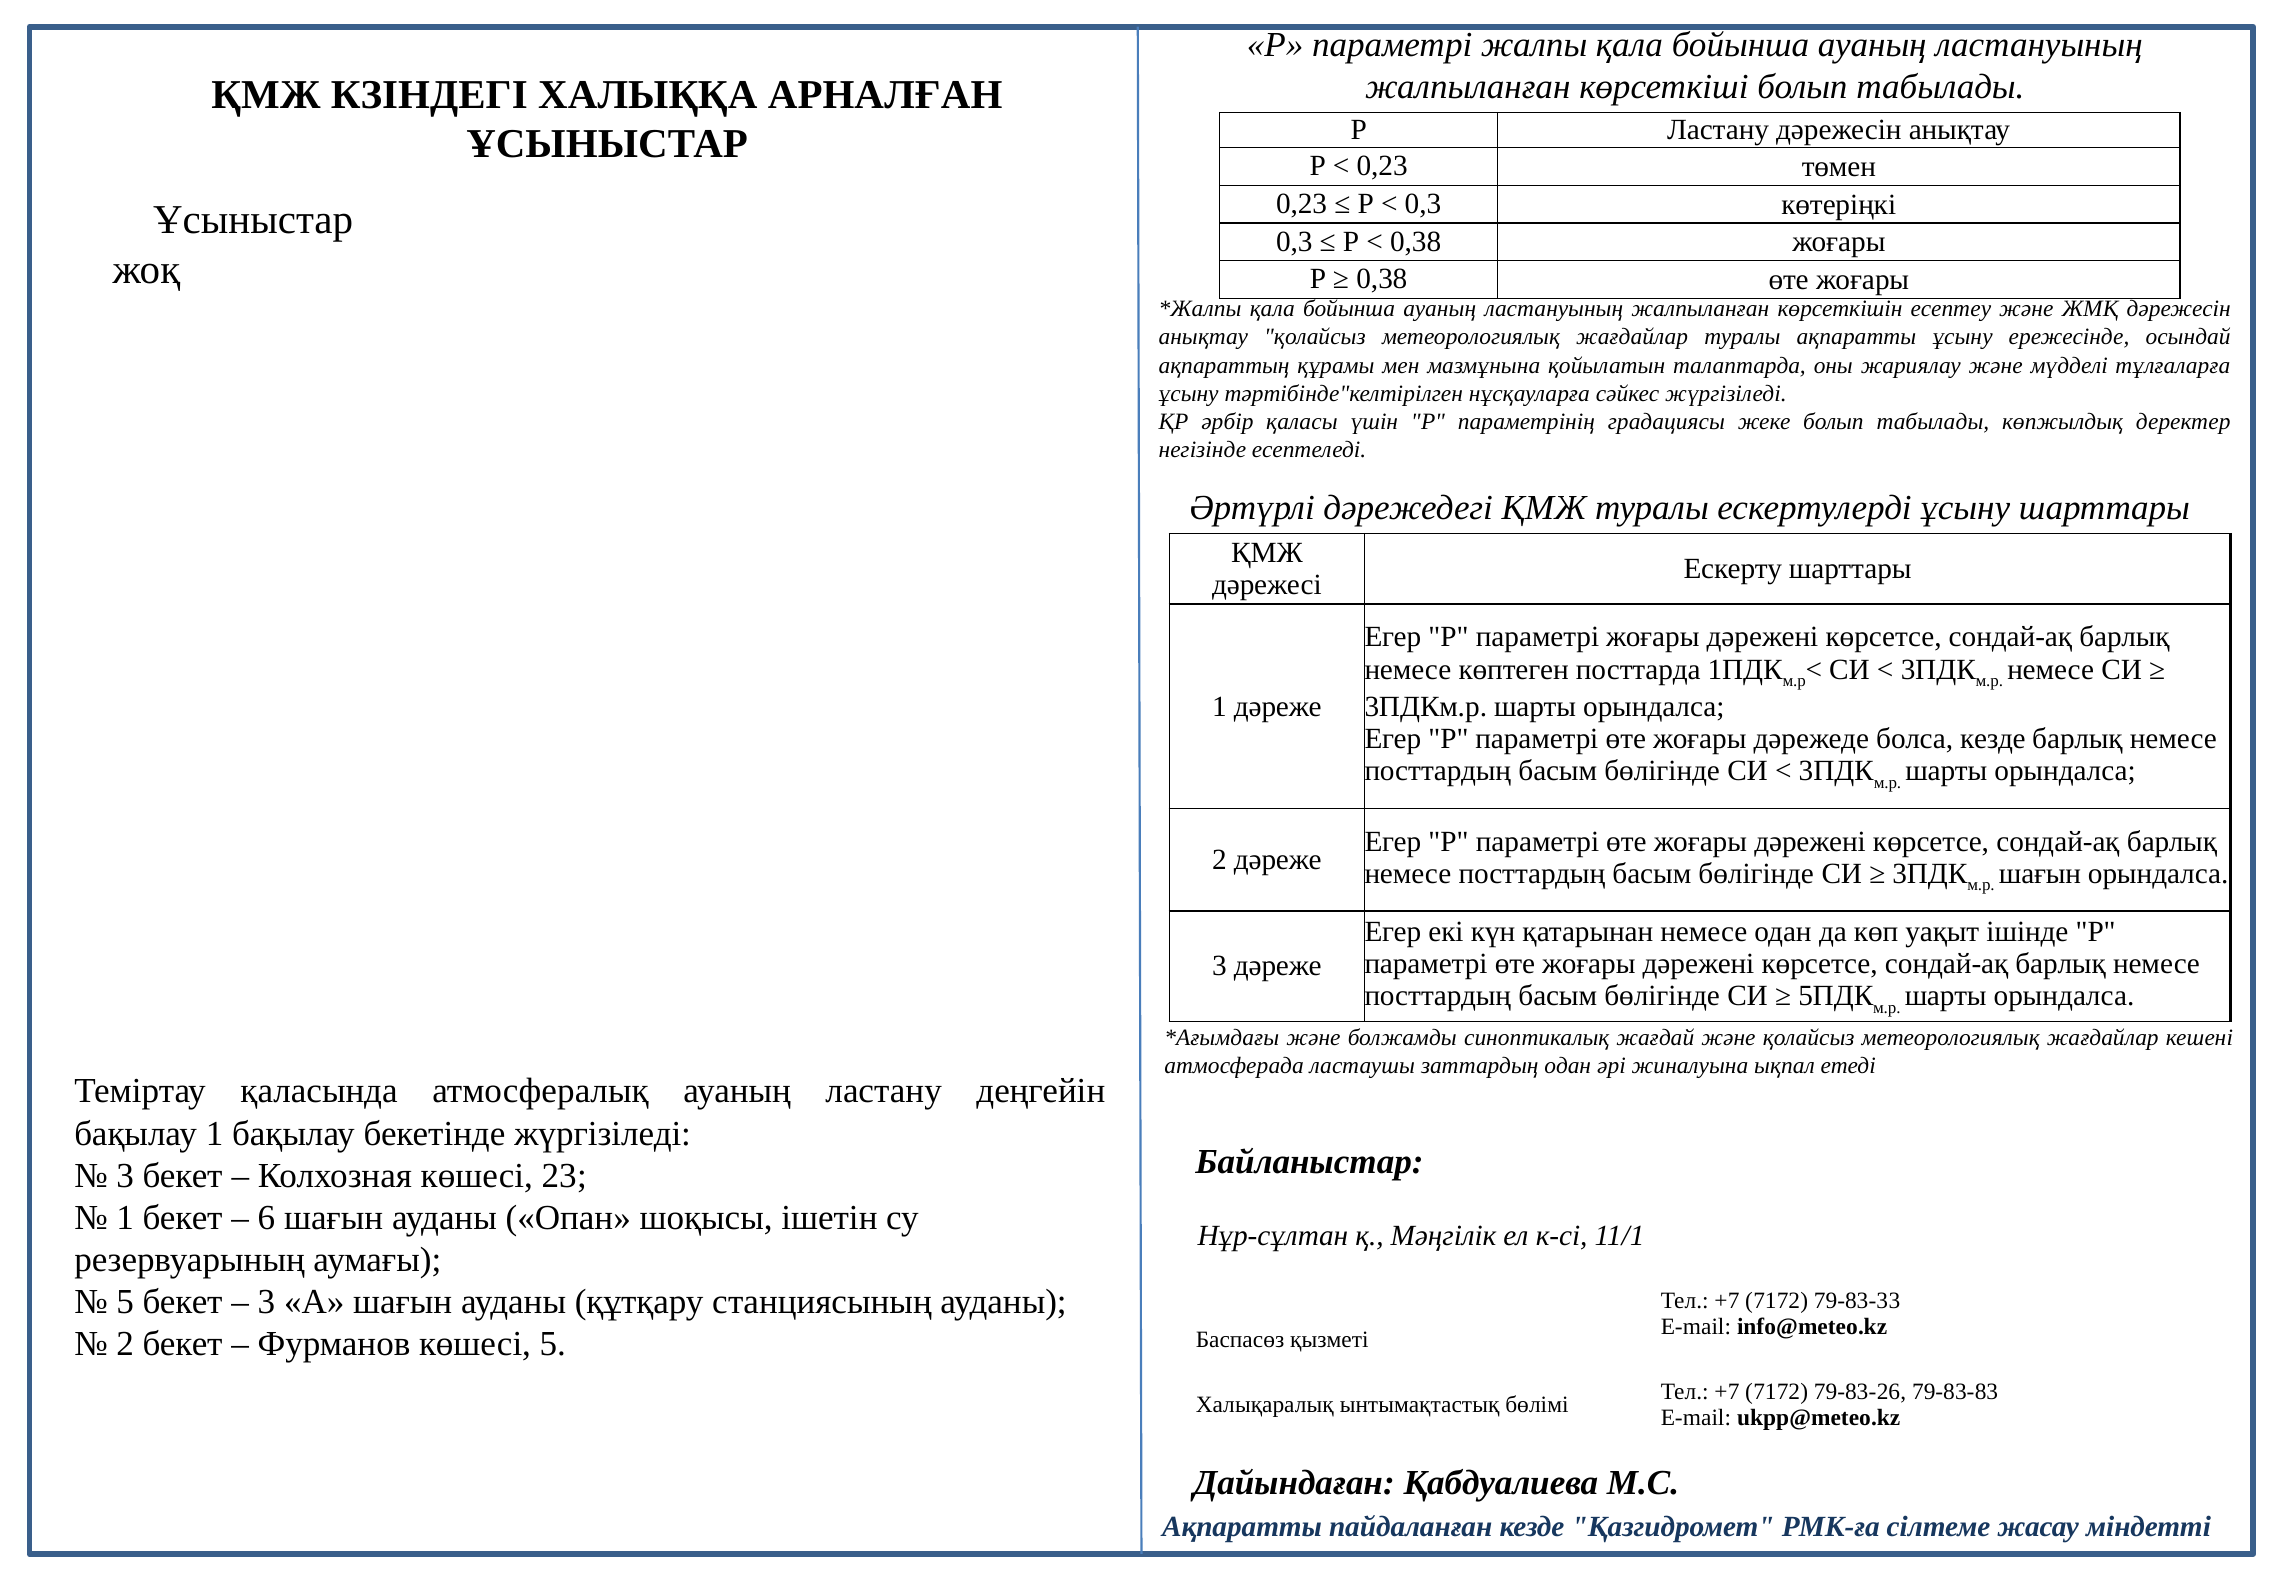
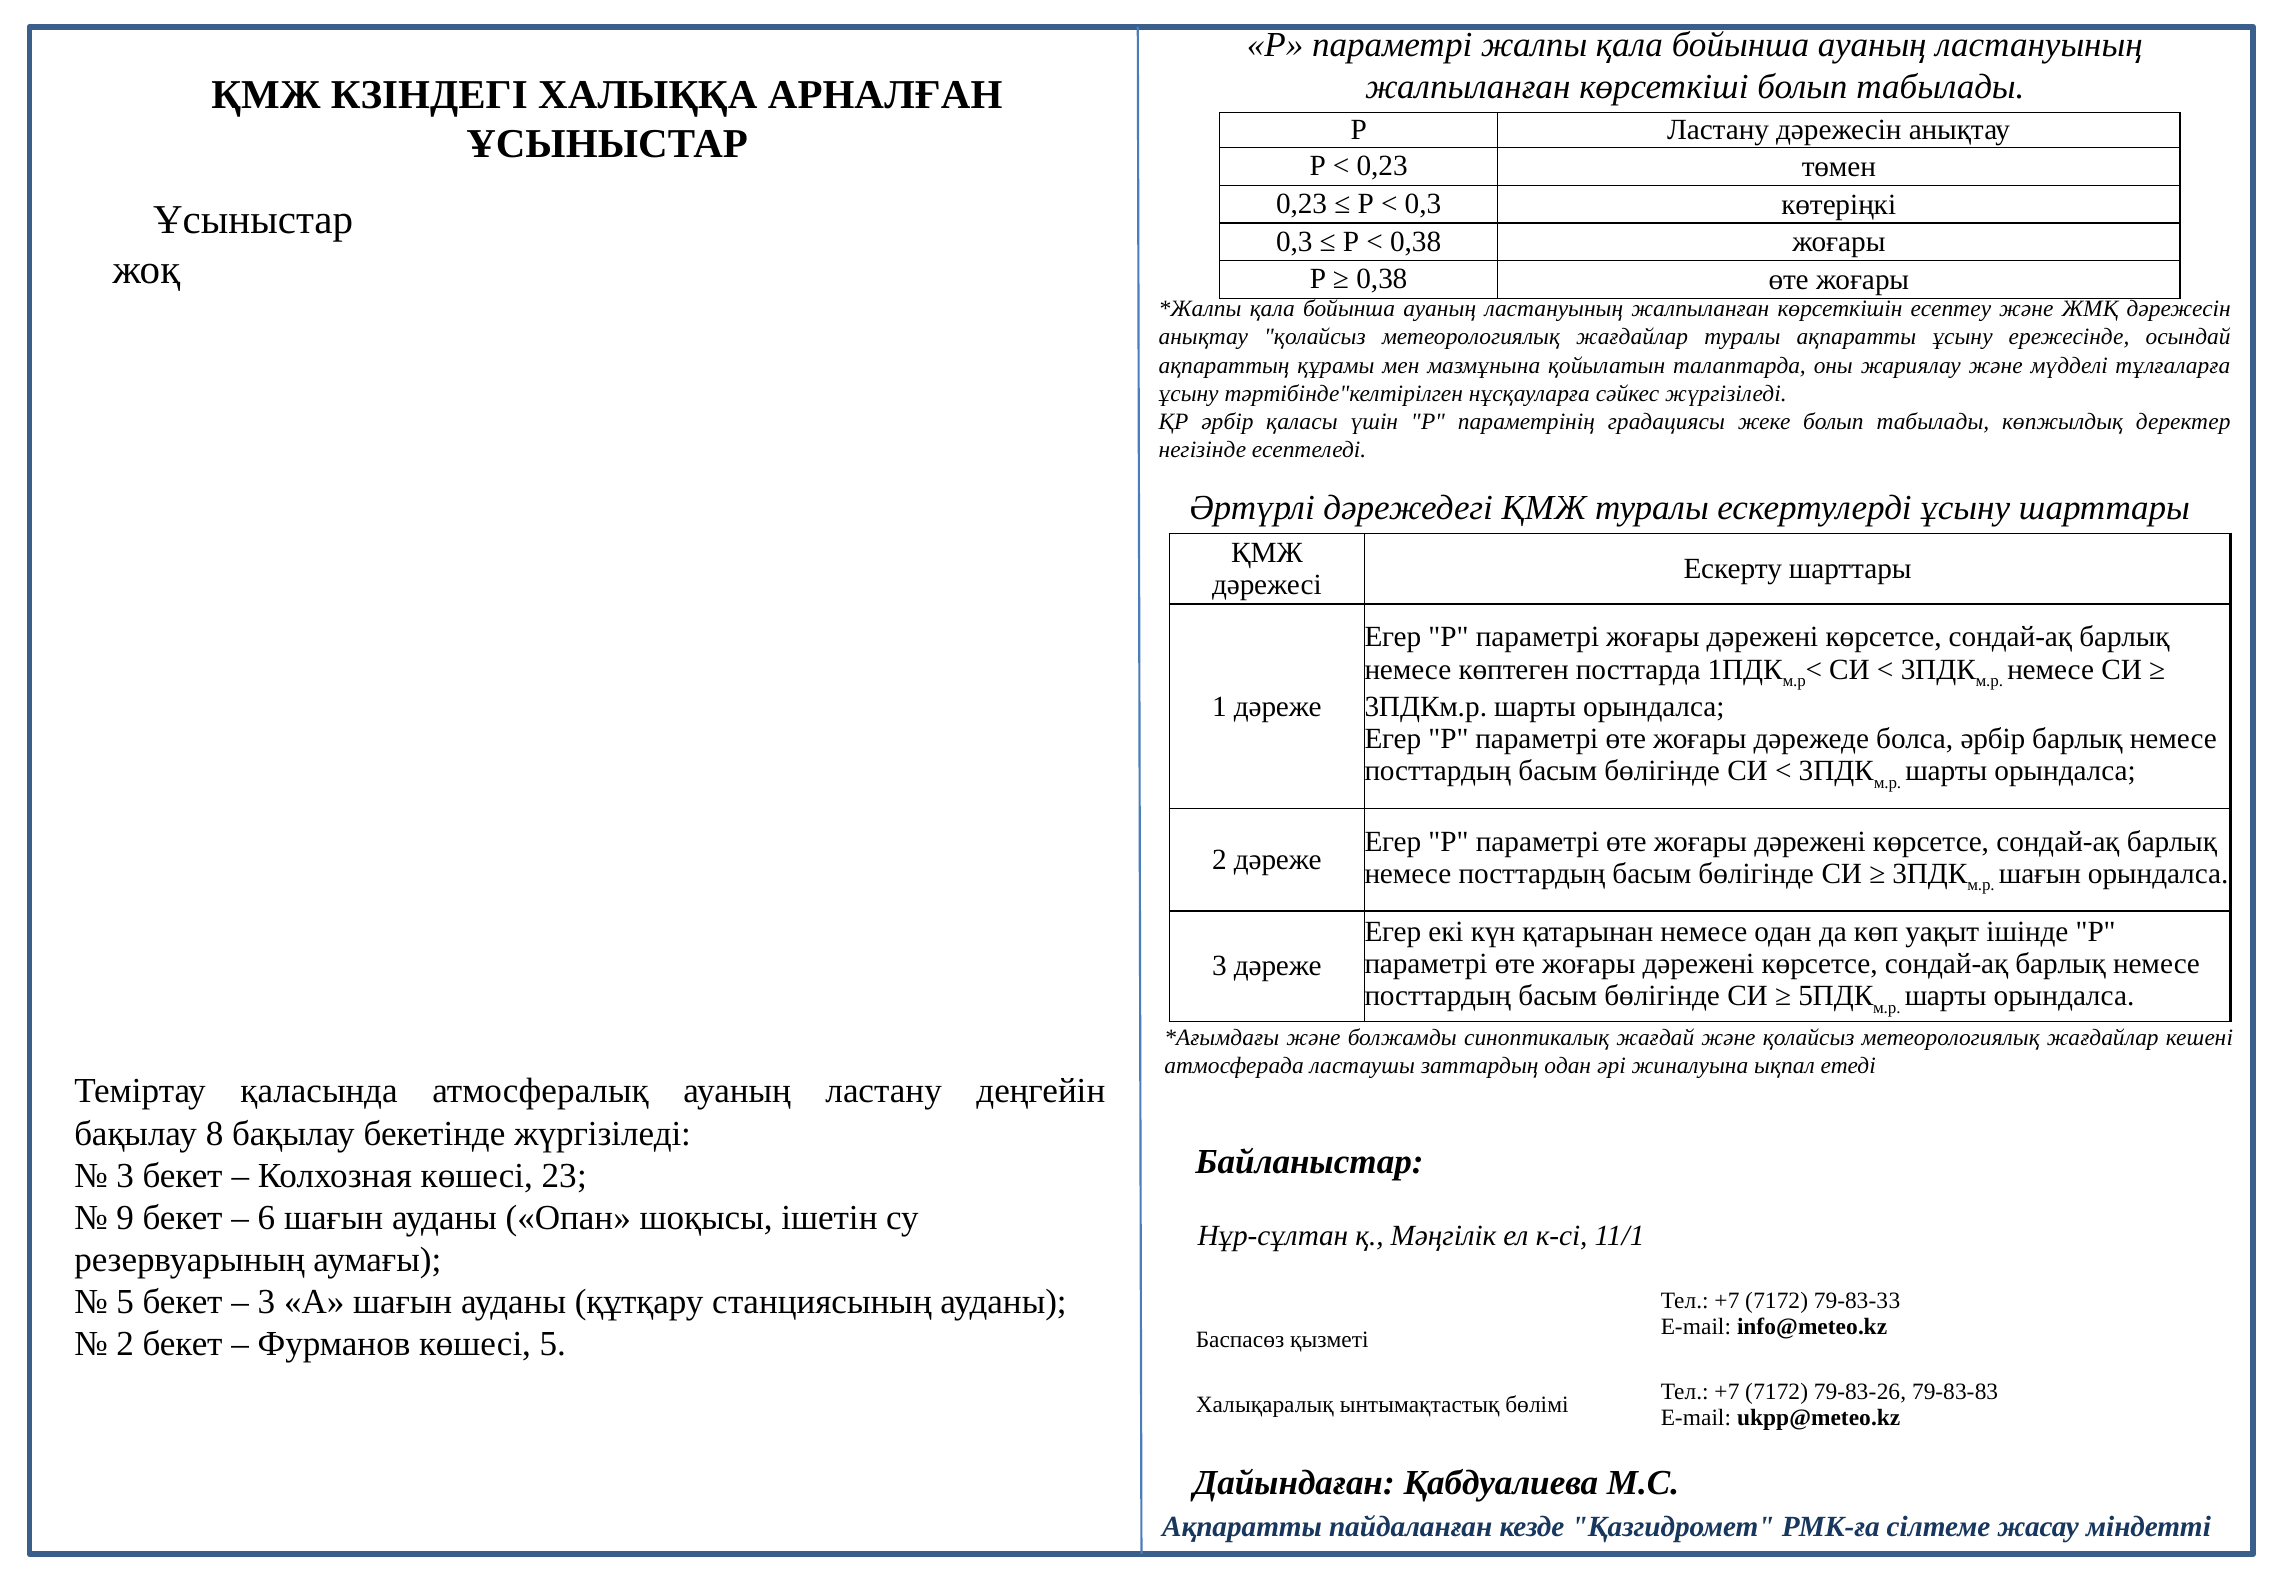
болса кезде: кезде -> әрбір (1993, 738)
бақылау 1: 1 -> 8 (215, 1133)
1: 1 -> 9 (125, 1217)
